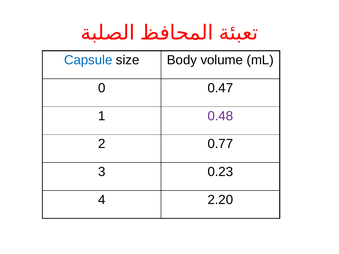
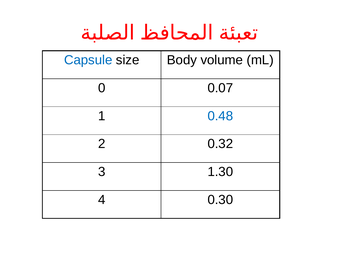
0.47: 0.47 -> 0.07 (220, 88)
0.48 colour: purple -> blue (220, 116)
0.77: 0.77 -> 0.32 (220, 144)
0.23: 0.23 -> 1.30 (220, 172)
2.20: 2.20 -> 0.30 (220, 200)
